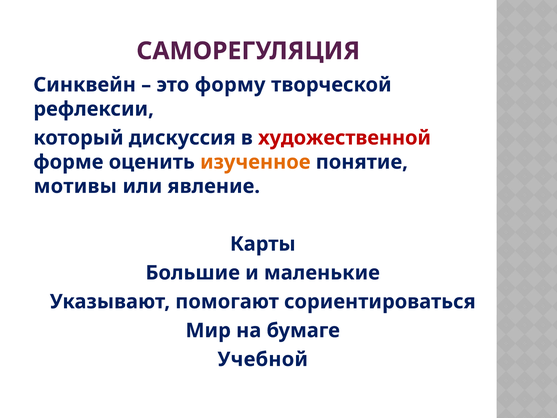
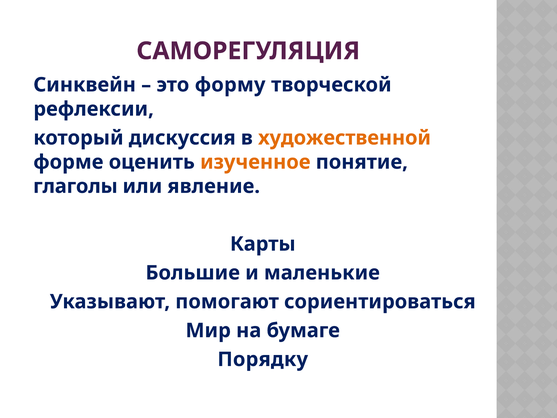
художественной colour: red -> orange (345, 138)
мотивы: мотивы -> глаголы (75, 186)
Учебной: Учебной -> Порядку (263, 359)
